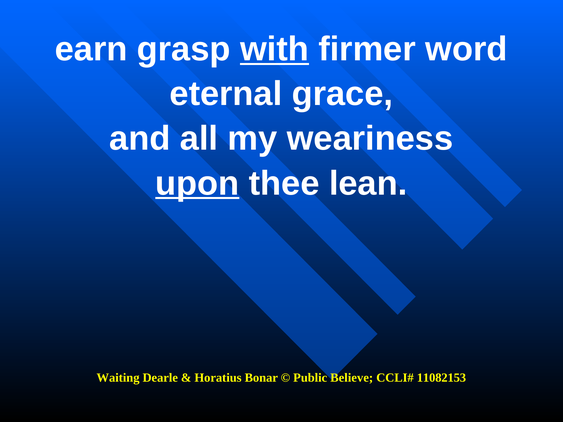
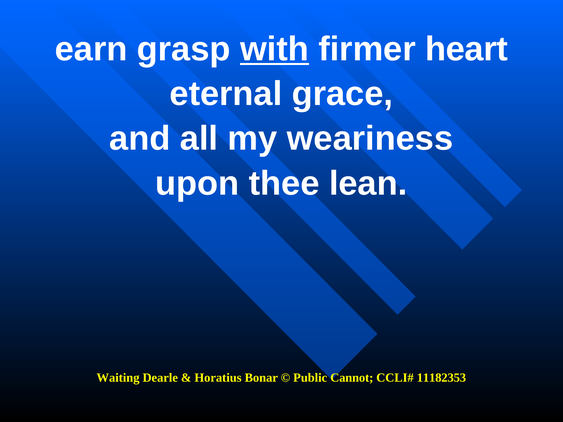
word: word -> heart (467, 49)
upon underline: present -> none (197, 183)
Believe: Believe -> Cannot (352, 378)
11082153: 11082153 -> 11182353 (441, 378)
